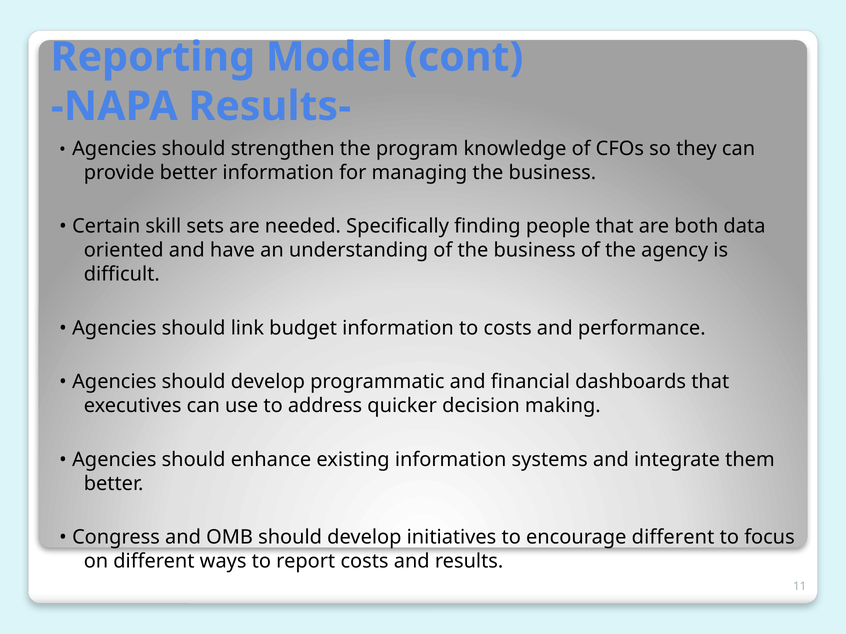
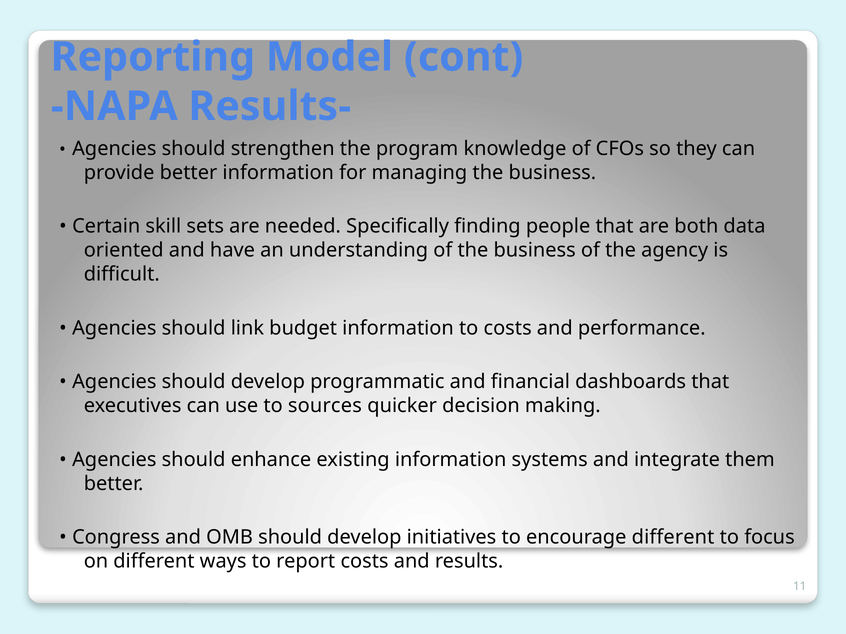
address: address -> sources (325, 406)
